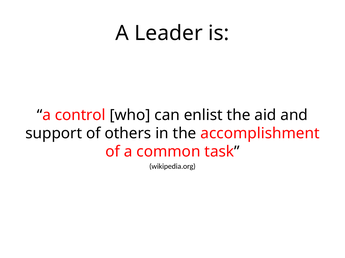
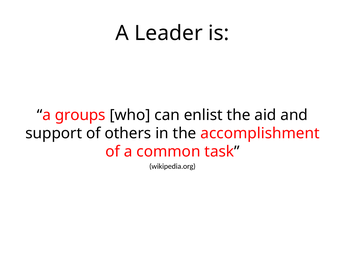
control: control -> groups (80, 115)
